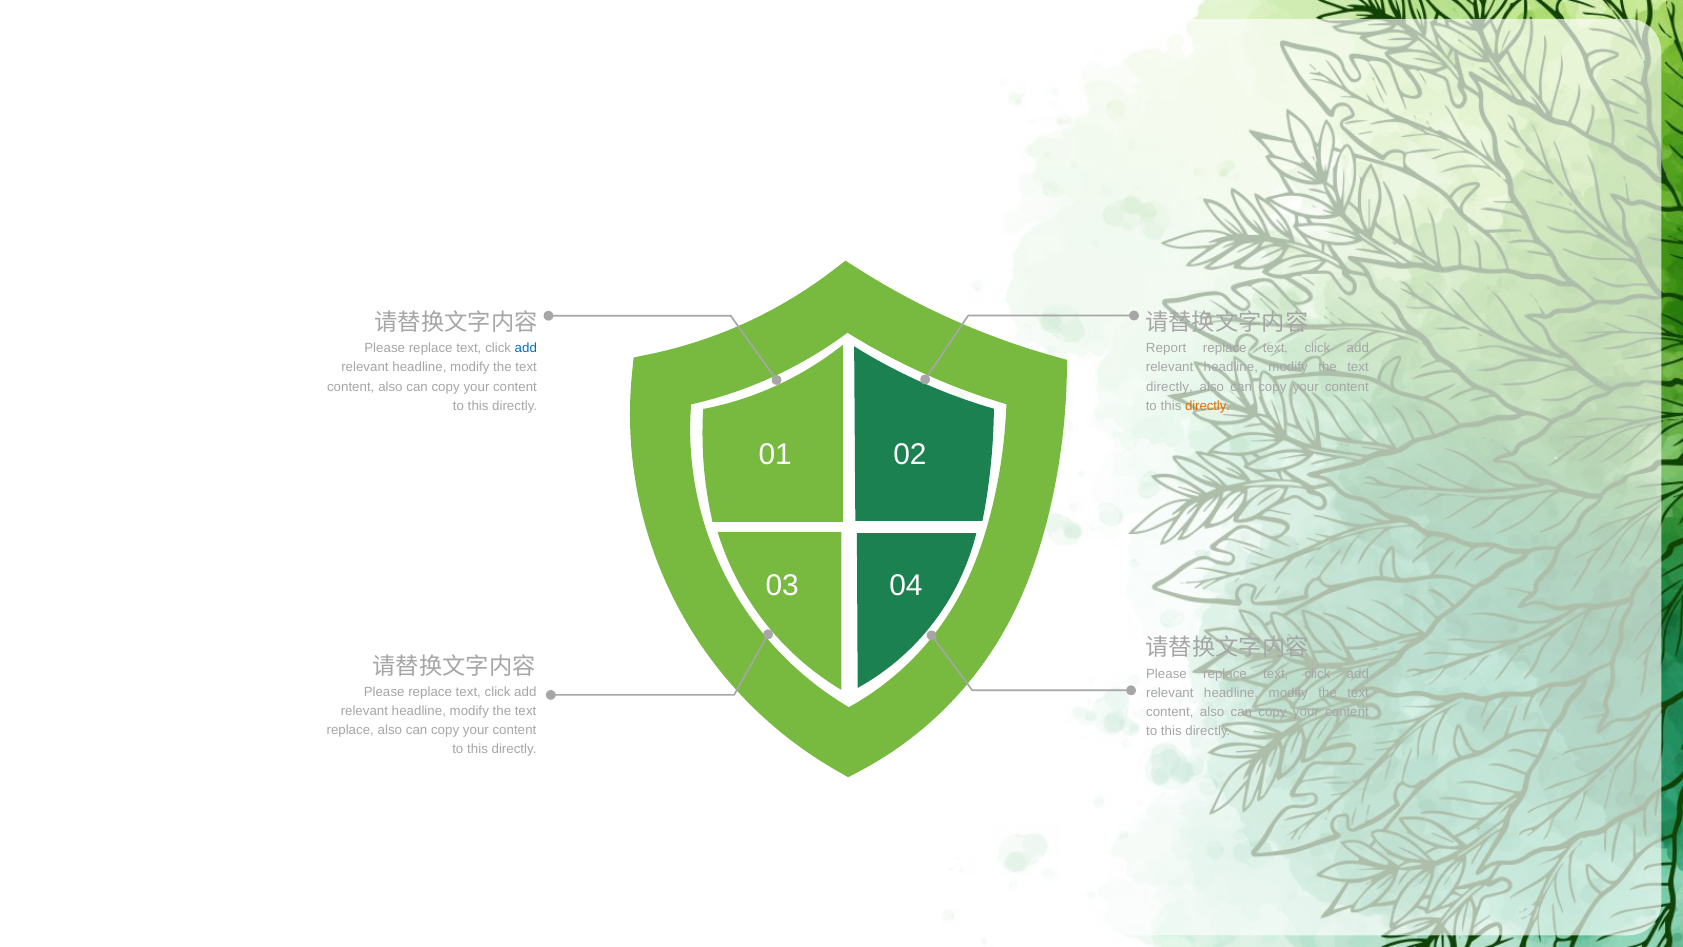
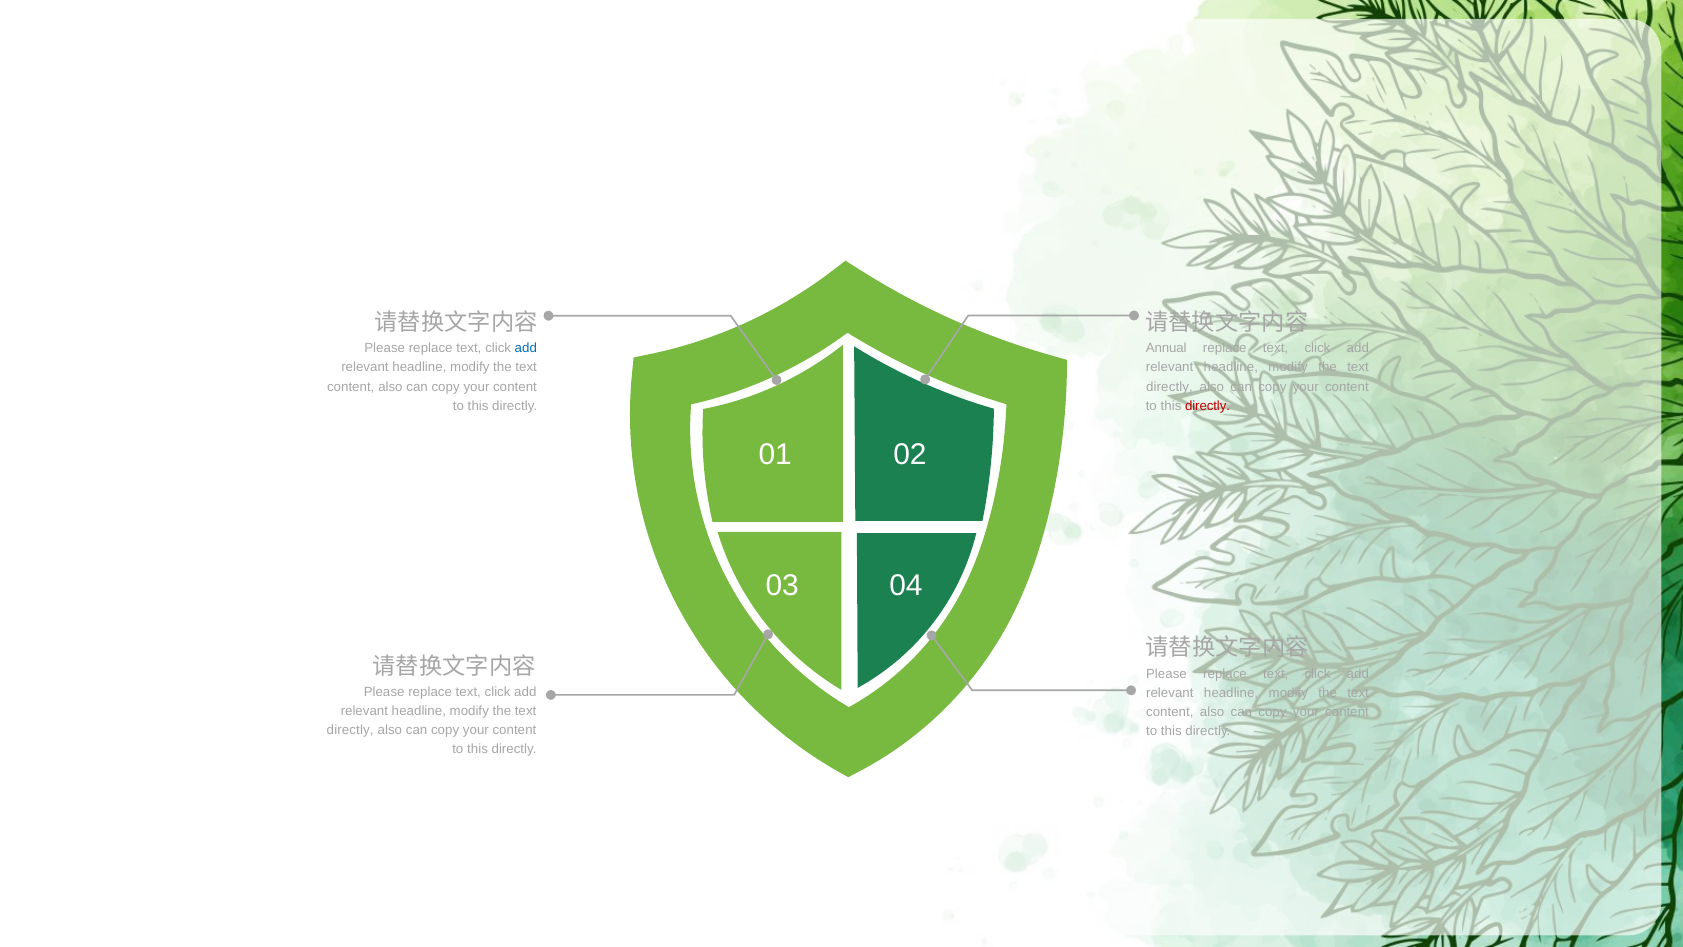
Report: Report -> Annual (1166, 348)
directly colour: orange -> red (1208, 406)
replace: replace -> directly (350, 730)
